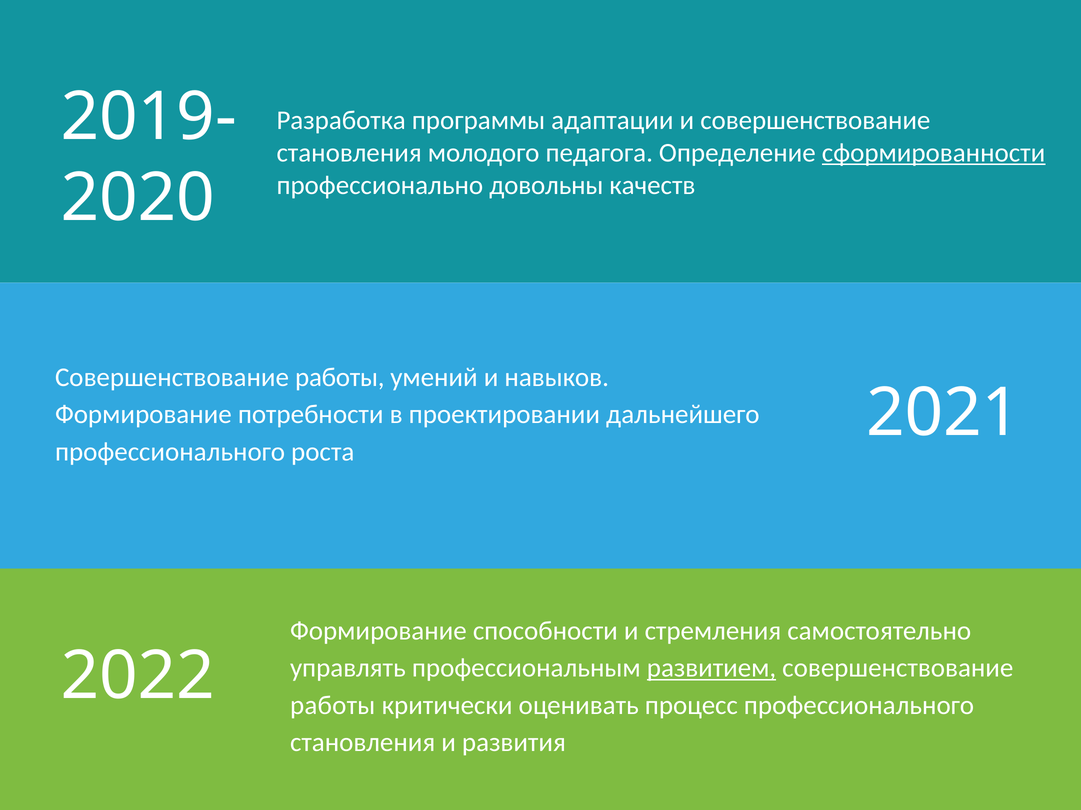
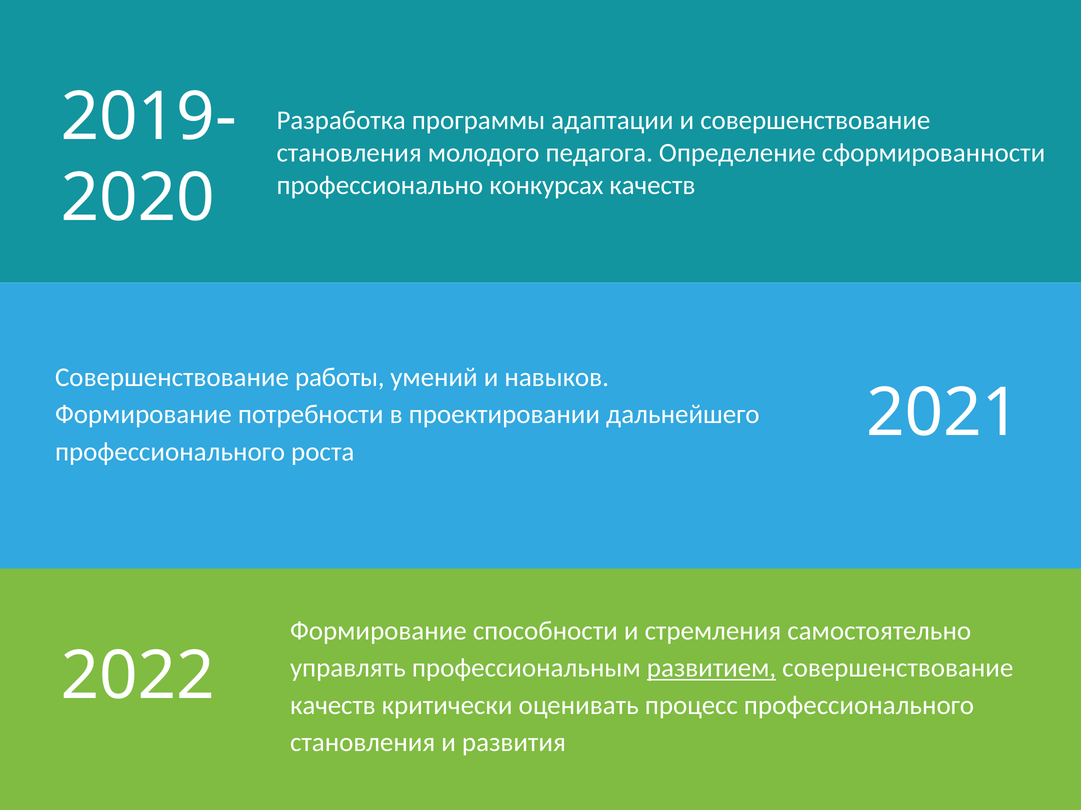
сформированности underline: present -> none (934, 153)
довольны: довольны -> конкурсах (546, 185)
работы: работы -> качеств (333, 706)
